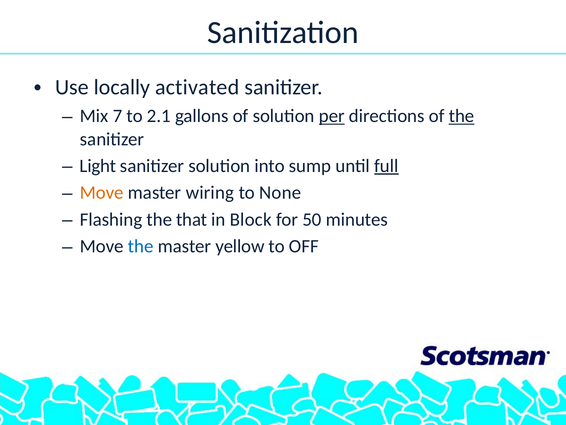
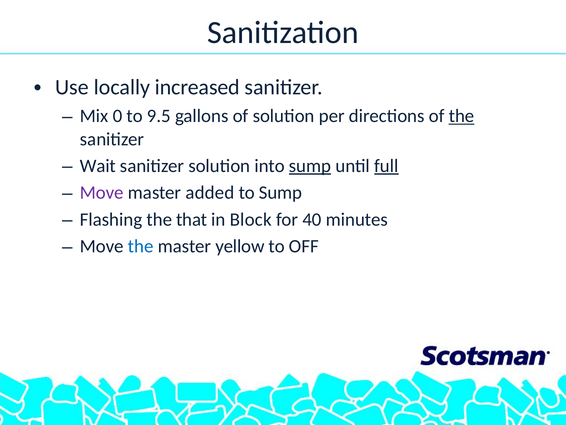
activated: activated -> increased (197, 87)
7: 7 -> 0 (118, 116)
2.1: 2.1 -> 9.5 (159, 116)
per underline: present -> none (332, 116)
Light: Light -> Wait (98, 166)
sump underline: none -> present (310, 166)
Move colour: orange -> purple (102, 193)
wiring: wiring -> added (210, 193)
to None: None -> Sump (280, 193)
50: 50 -> 40 (312, 219)
